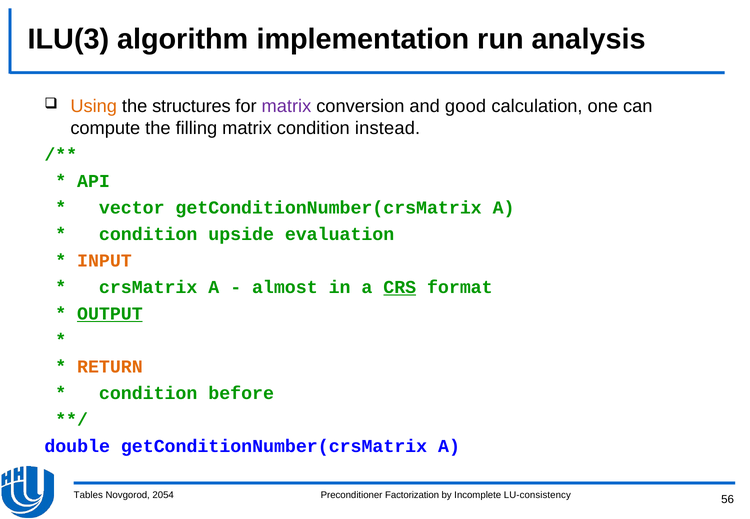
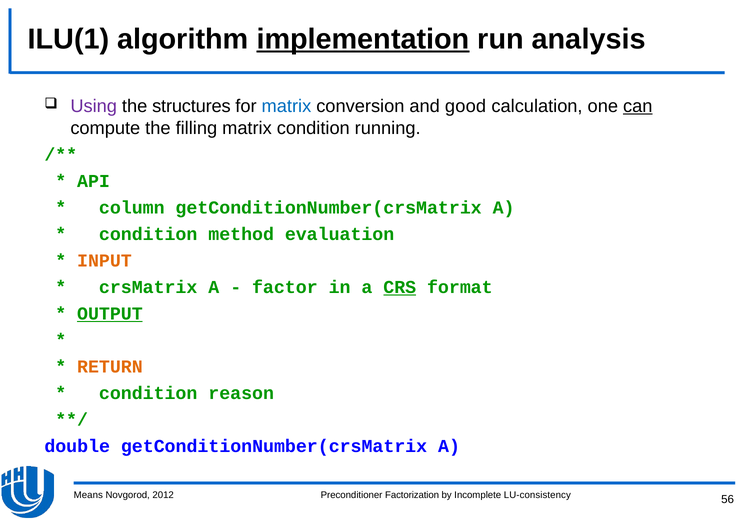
ILU(3: ILU(3 -> ILU(1 (68, 39)
implementation underline: none -> present (363, 39)
Using colour: orange -> purple (94, 106)
matrix colour: purple -> blue (286, 106)
can underline: none -> present (638, 106)
instead: instead -> running (388, 128)
vector: vector -> column (132, 208)
upside: upside -> method (241, 234)
almost: almost -> factor (285, 287)
before: before -> reason (241, 393)
Tables: Tables -> Means (88, 495)
2054: 2054 -> 2012 (163, 495)
